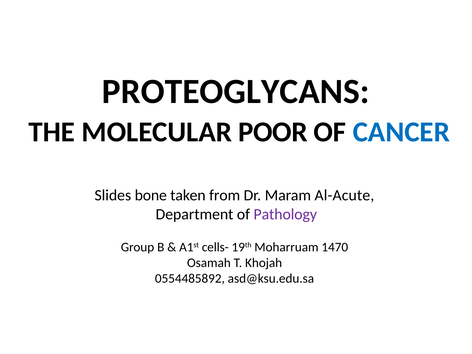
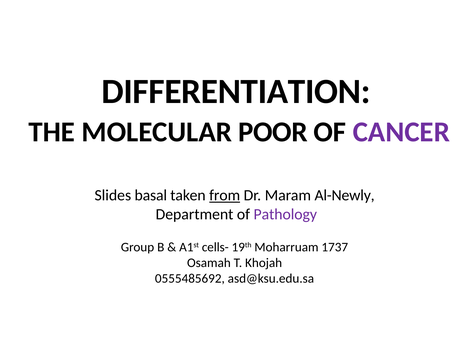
PROTEOGLYCANS: PROTEOGLYCANS -> DIFFERENTIATION (236, 91)
CANCER colour: blue -> purple (401, 132)
bone: bone -> basal (151, 195)
from underline: none -> present (225, 195)
Al-Acute: Al-Acute -> Al-Newly (345, 195)
1470: 1470 -> 1737 (335, 247)
0554485892: 0554485892 -> 0555485692 (190, 279)
